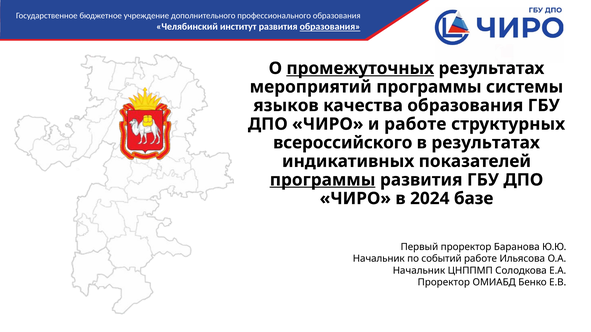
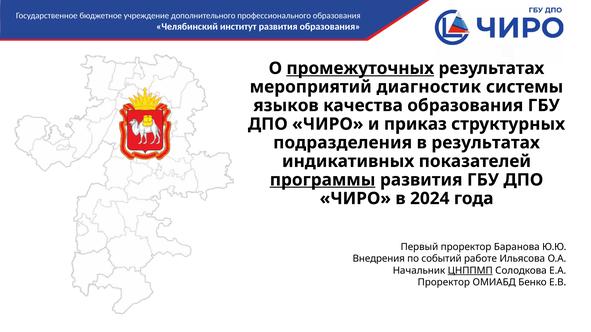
образования underline: present -> none (330, 27)
мероприятий программы: программы -> диагностик (429, 87)
и работе: работе -> приказ (415, 124)
всероссийского: всероссийского -> подразделения (343, 143)
базе: базе -> года (474, 199)
Начальник: Начальник -> Внедрения (379, 259)
ЦНППМП underline: none -> present (470, 271)
